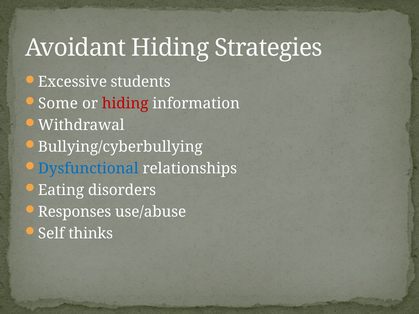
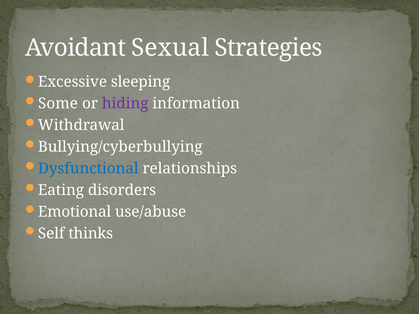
Avoidant Hiding: Hiding -> Sexual (170, 48)
students: students -> sleeping (141, 82)
hiding colour: red -> purple (125, 104)
Responses: Responses -> Emotional (75, 212)
